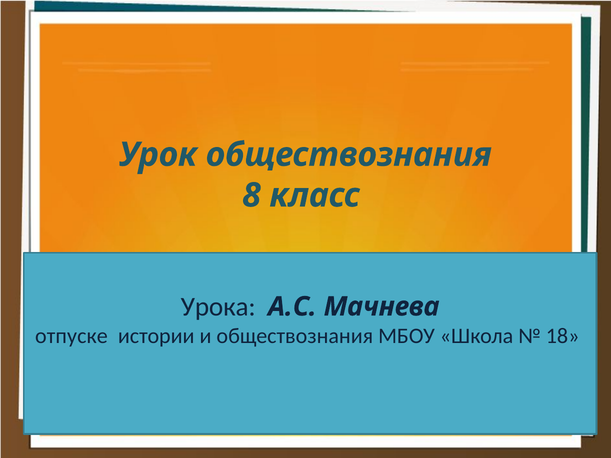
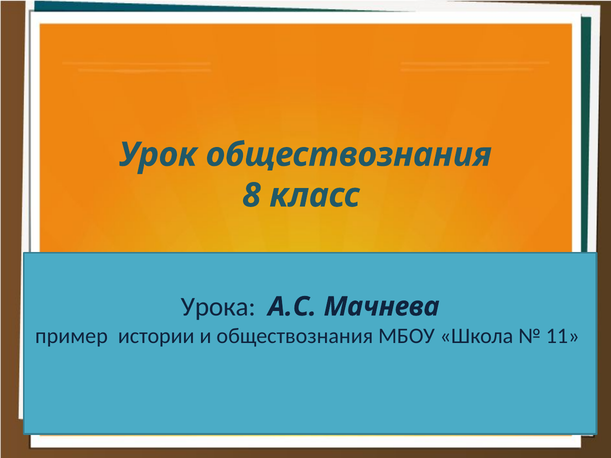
отпуске: отпуске -> пример (71, 336)
18: 18 -> 11 (563, 336)
